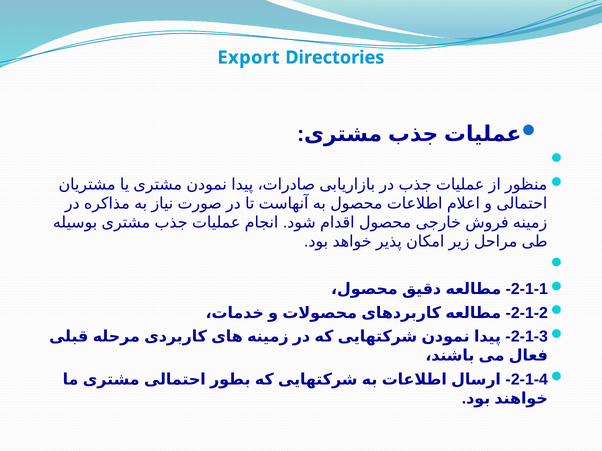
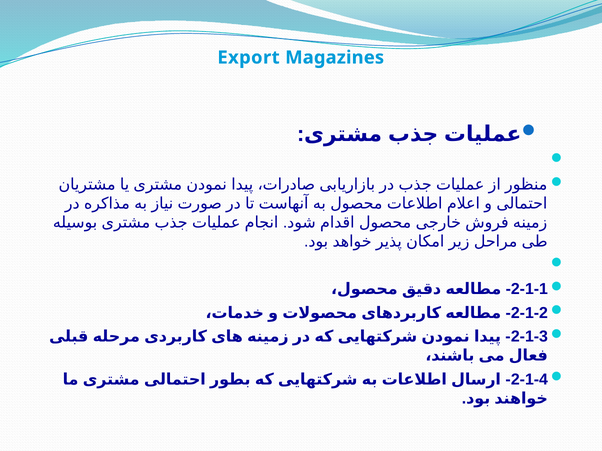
Directories: Directories -> Magazines (335, 58)
